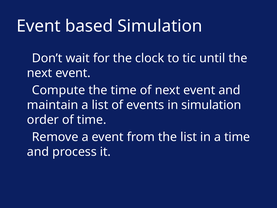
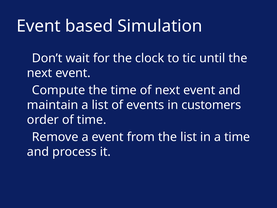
in simulation: simulation -> customers (211, 105)
